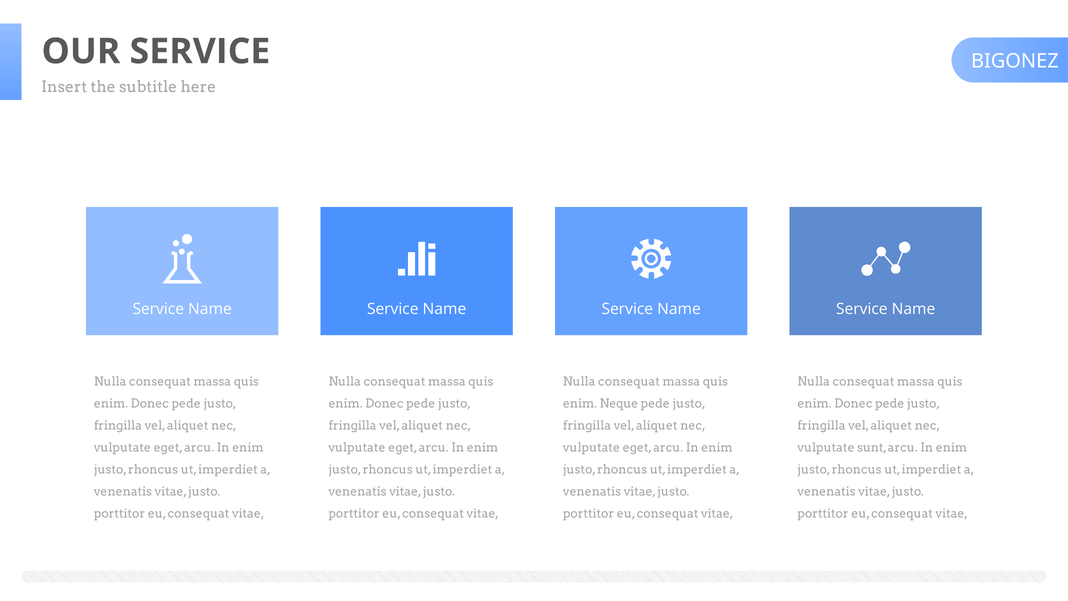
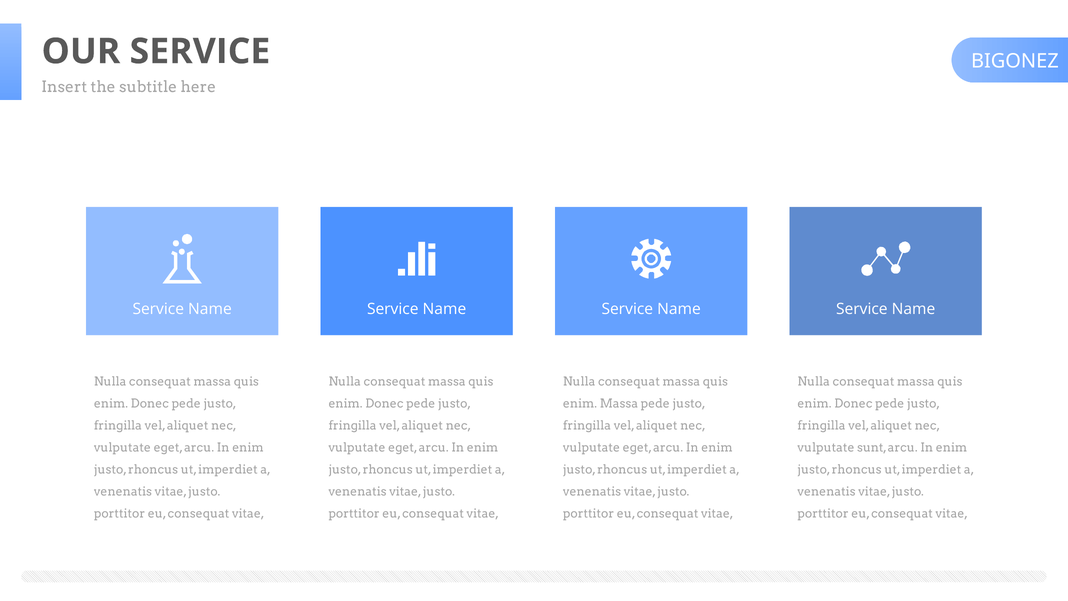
enim Neque: Neque -> Massa (619, 404)
